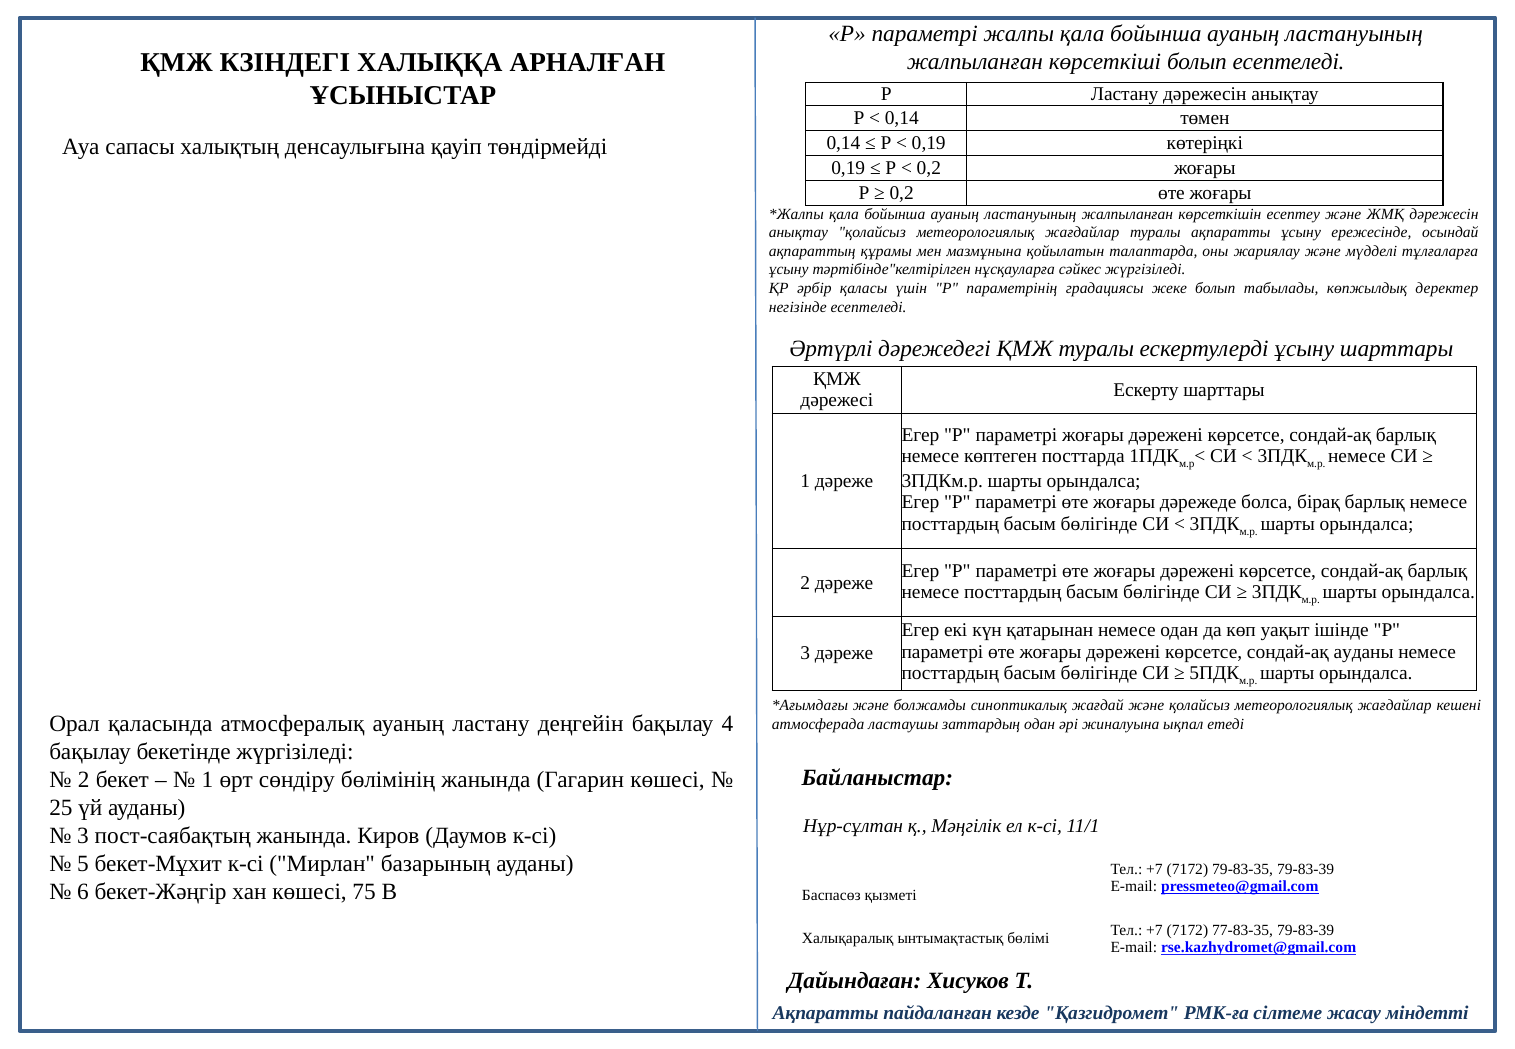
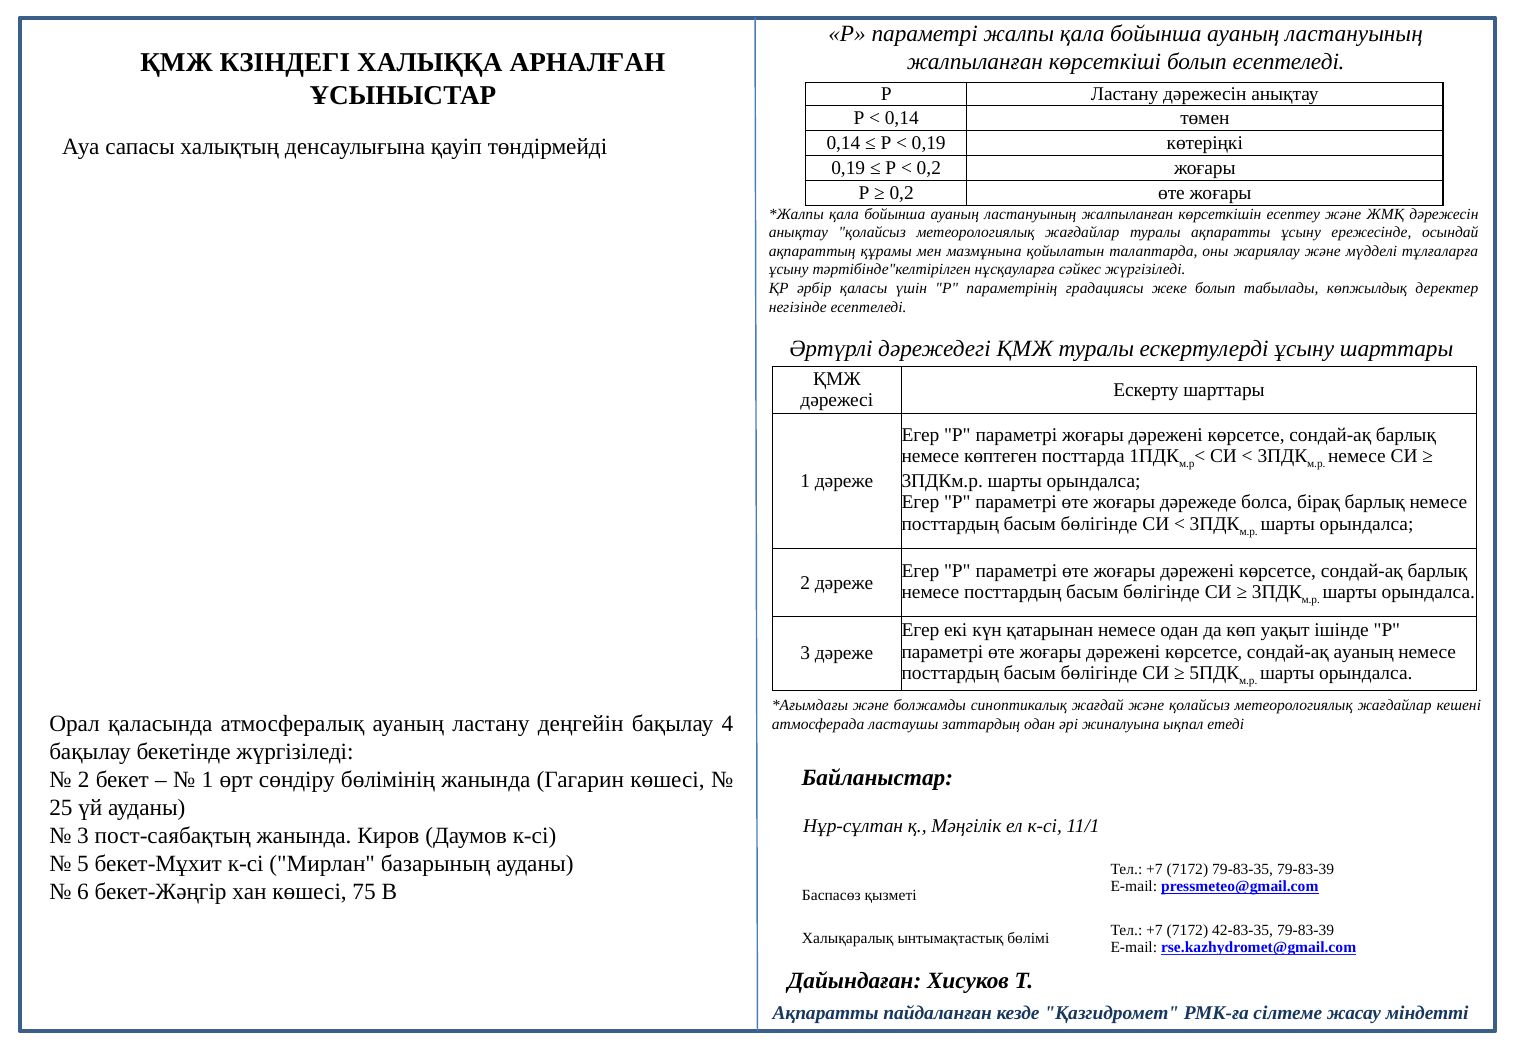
сондай-ақ ауданы: ауданы -> ауаның (1364, 652)
77-83-35: 77-83-35 -> 42-83-35 (1243, 930)
